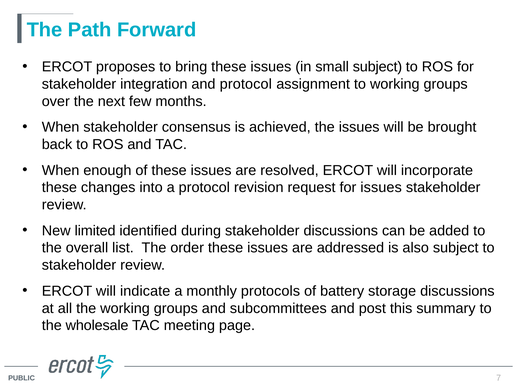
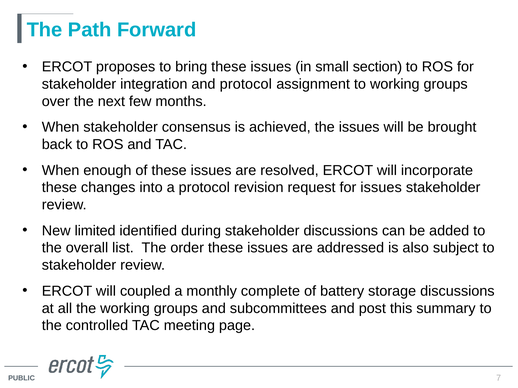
small subject: subject -> section (377, 67)
indicate: indicate -> coupled (145, 291)
protocols: protocols -> complete (270, 291)
wholesale: wholesale -> controlled (97, 326)
